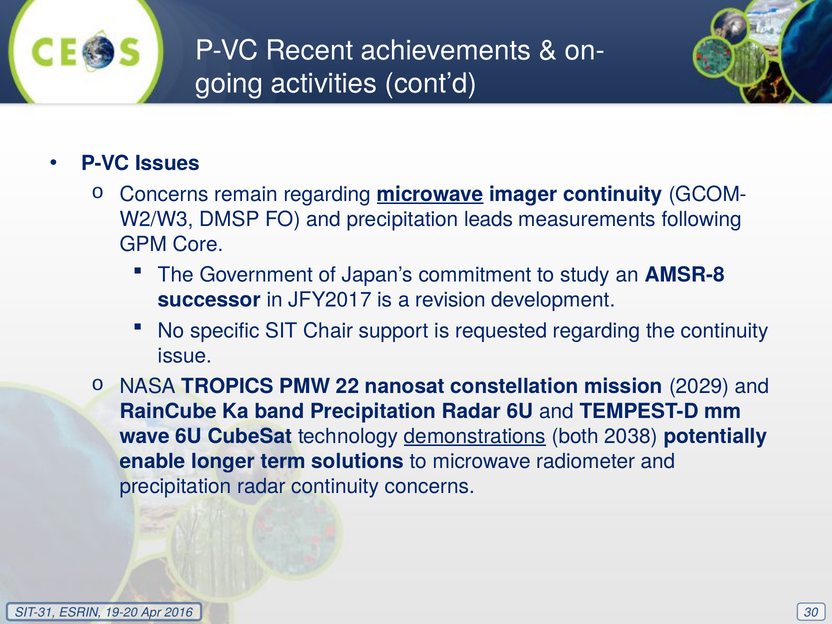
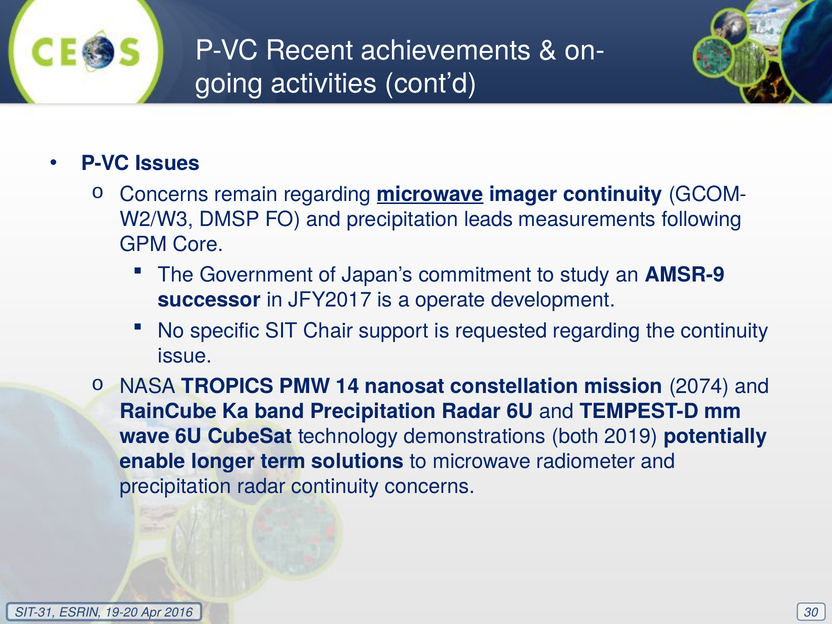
AMSR-8: AMSR-8 -> AMSR-9 (685, 275)
revision: revision -> operate (450, 300)
22: 22 -> 14 (348, 386)
2029: 2029 -> 2074 (699, 386)
demonstrations underline: present -> none (475, 436)
2038: 2038 -> 2019 (631, 436)
